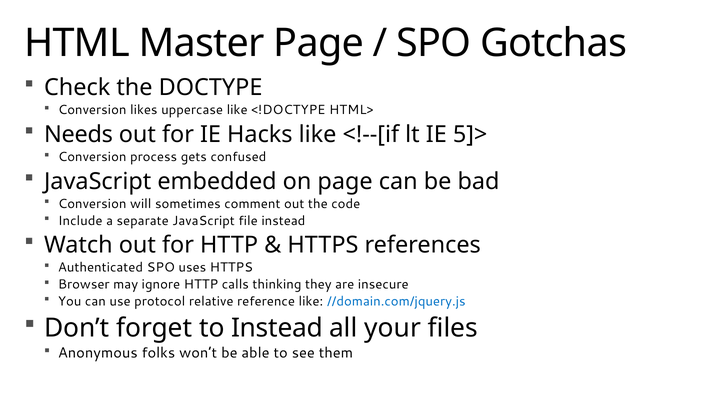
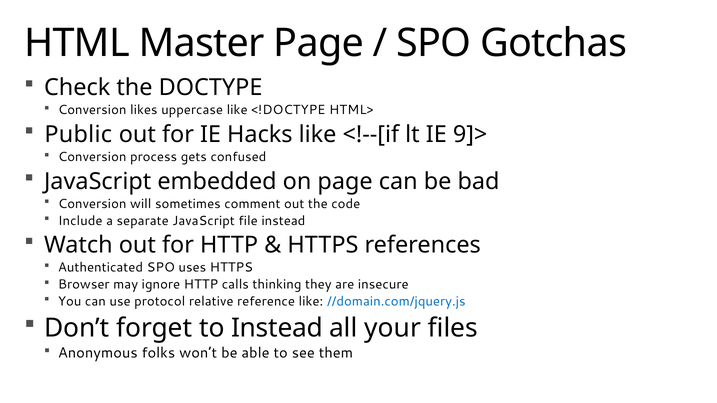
Needs: Needs -> Public (78, 135)
5]>: 5]> -> 9]> (470, 135)
